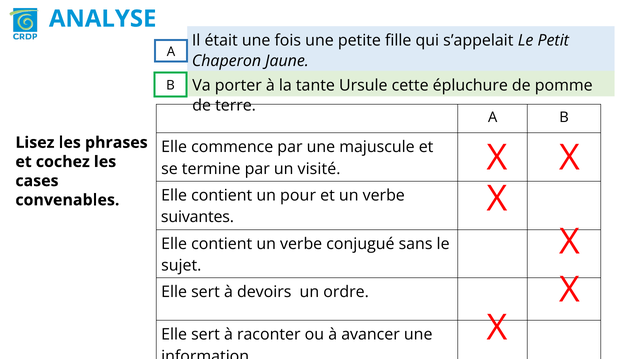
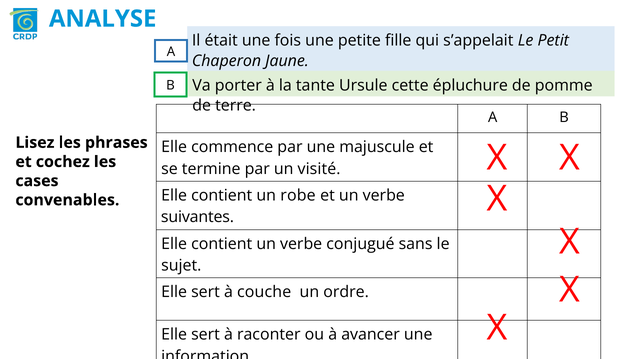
pour: pour -> robe (298, 195)
devoirs: devoirs -> couche (264, 292)
